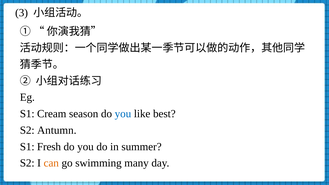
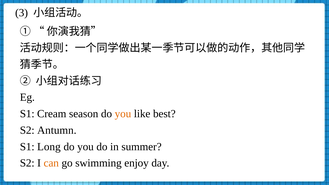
you colour: blue -> orange (123, 114)
Fresh: Fresh -> Long (49, 147)
many: many -> enjoy (137, 163)
